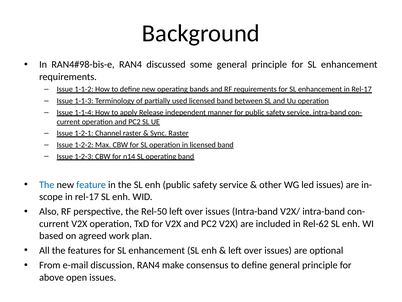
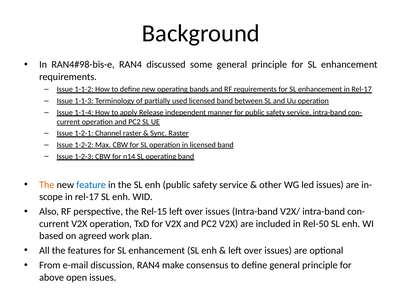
The colour: blue -> orange (47, 184)
Rel-50: Rel-50 -> Rel-15 (154, 211)
Rel-62: Rel-62 -> Rel-50 (316, 223)
